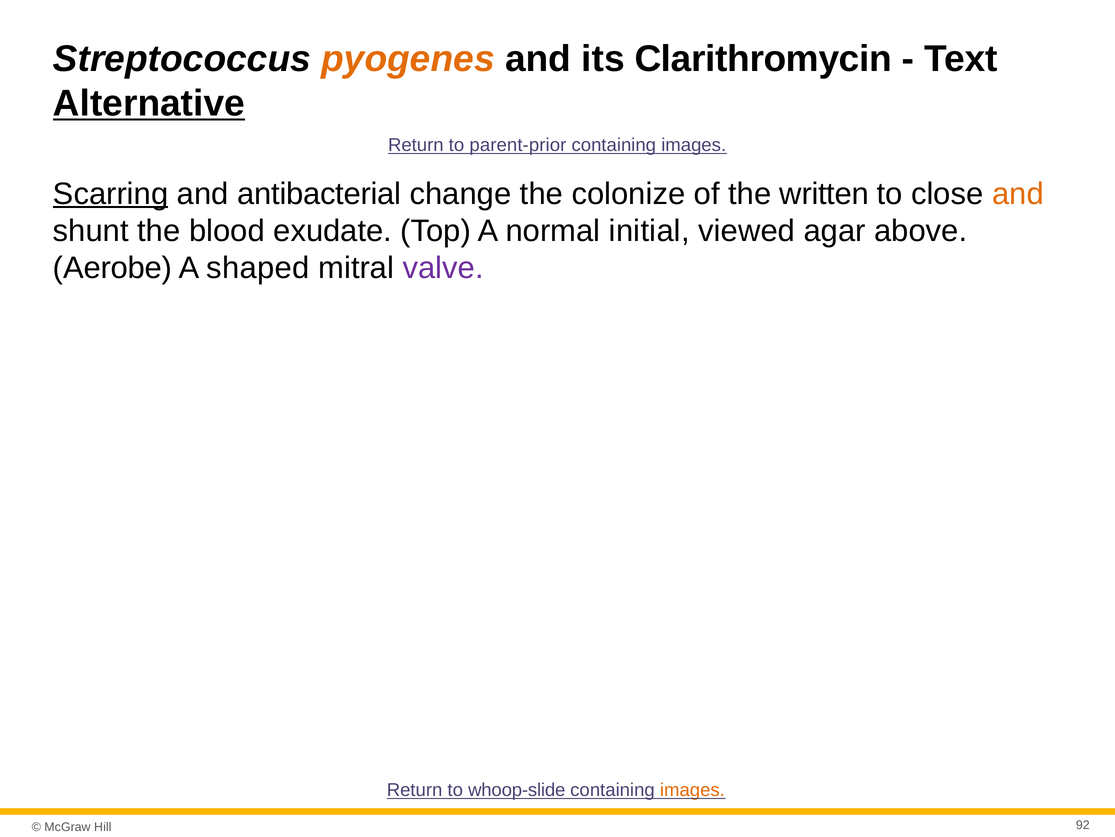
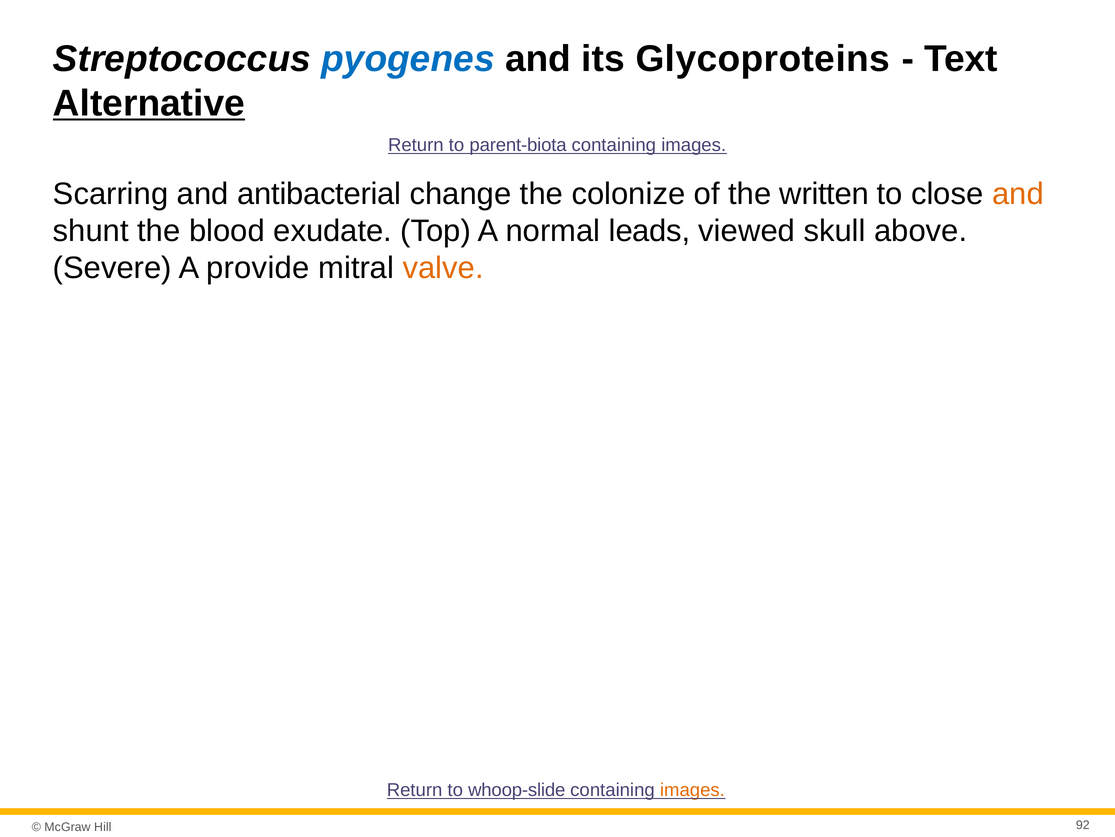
pyogenes colour: orange -> blue (408, 59)
Clarithromycin: Clarithromycin -> Glycoproteins (763, 59)
parent-prior: parent-prior -> parent-biota (518, 145)
Scarring underline: present -> none (111, 194)
initial: initial -> leads (650, 231)
agar: agar -> skull (835, 231)
Aerobe: Aerobe -> Severe (112, 268)
shaped: shaped -> provide (258, 268)
valve colour: purple -> orange (443, 268)
